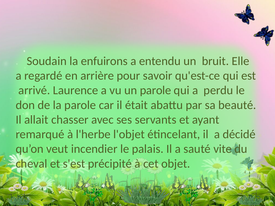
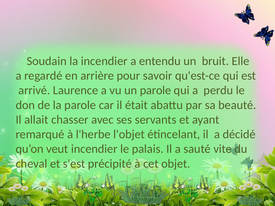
la enfuirons: enfuirons -> incendier (104, 61)
